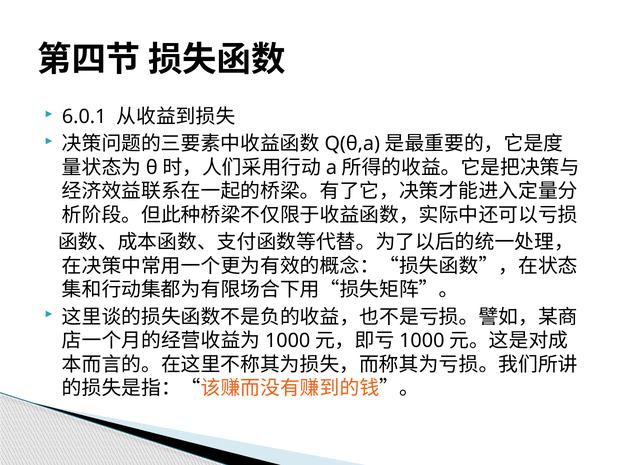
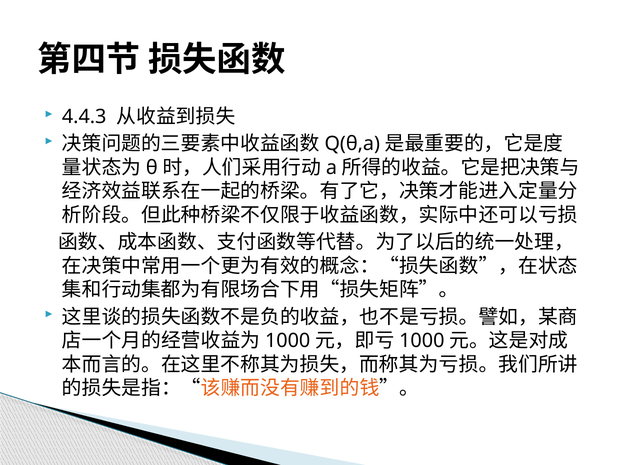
6.0.1: 6.0.1 -> 4.4.3 (84, 117)
